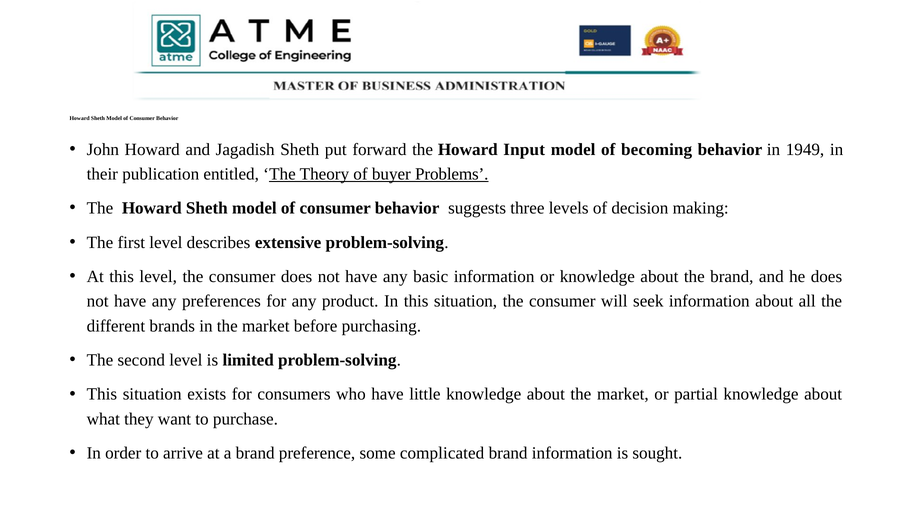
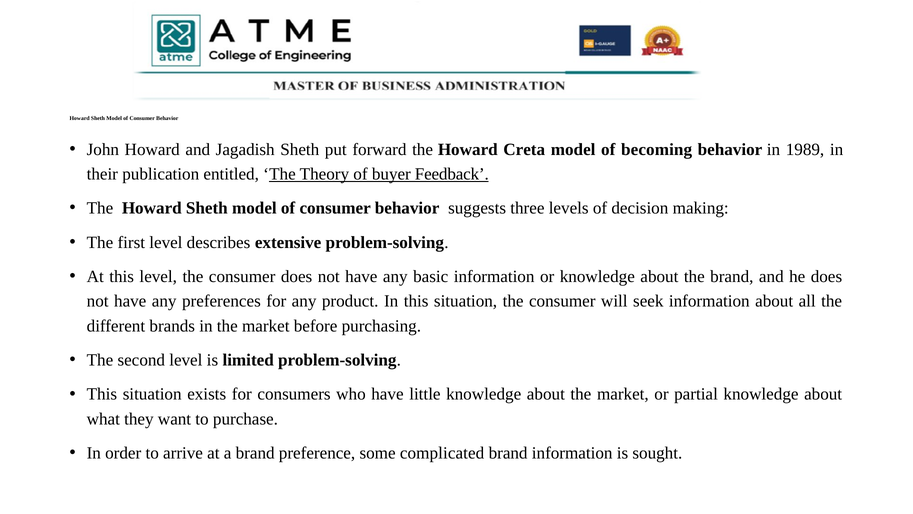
Input: Input -> Creta (524, 149)
1949: 1949 -> 1989 (805, 149)
Problems: Problems -> Feedback (452, 174)
